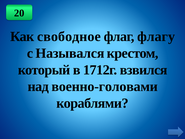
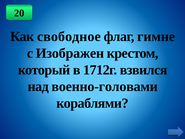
флагу: флагу -> гимне (156, 36)
Назывался: Назывался -> Изображен (70, 53)
